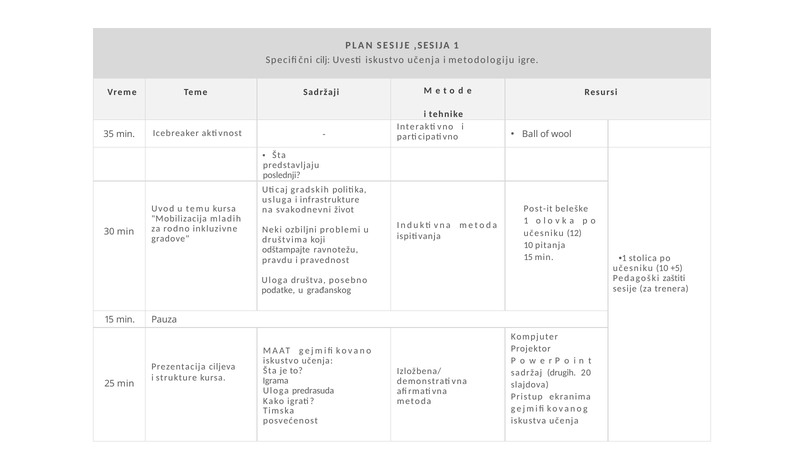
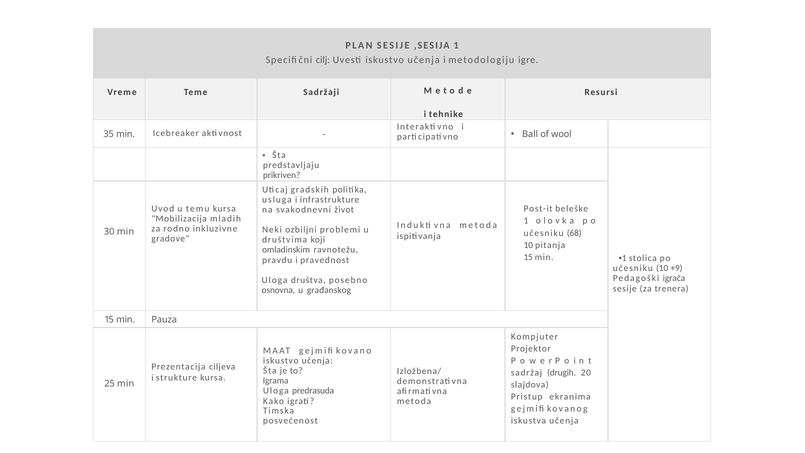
poslednji: poslednji -> prikriven (282, 175)
12: 12 -> 68 (574, 233)
odštampajte: odštampajte -> omladinskim (286, 250)
+5: +5 -> +9 (677, 268)
zaštiti: zaštiti -> igrača (674, 278)
podatke: podatke -> osnovna (278, 290)
